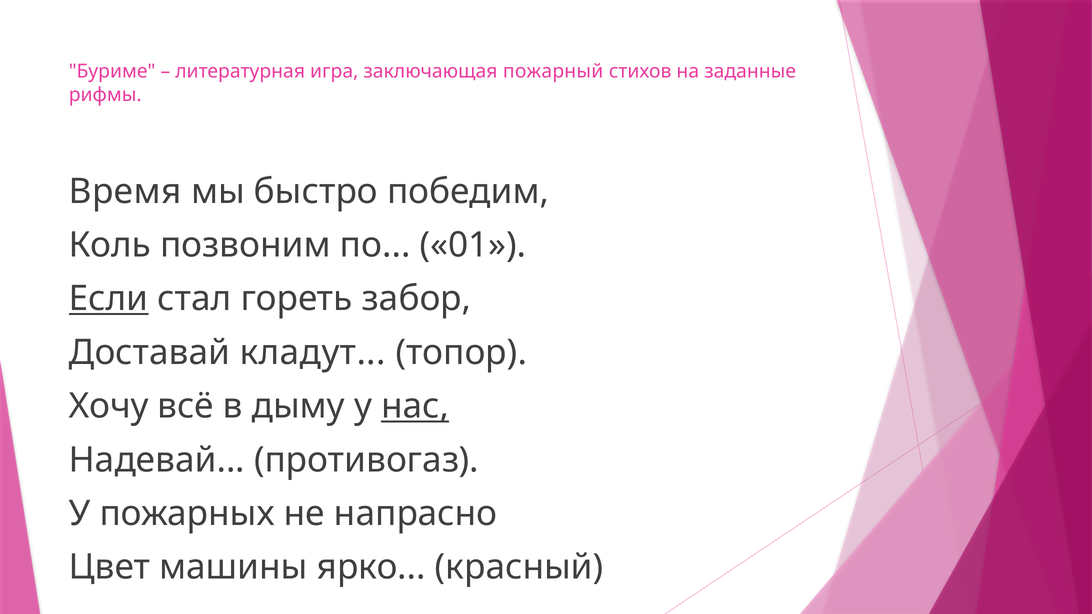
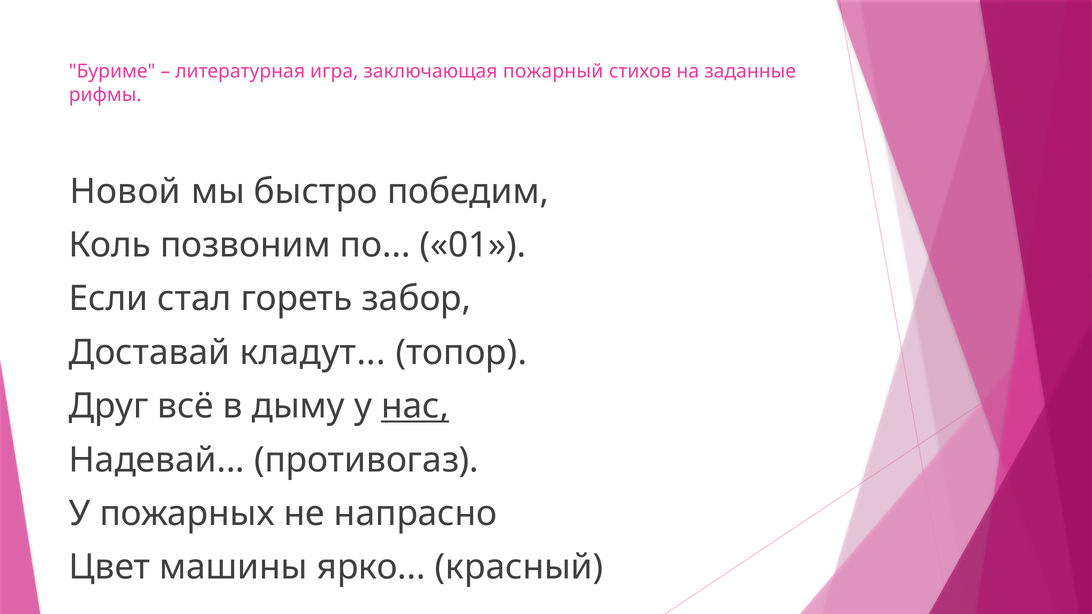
Время: Время -> Новой (125, 192)
Если underline: present -> none (109, 299)
Хочу: Хочу -> Друг (109, 406)
